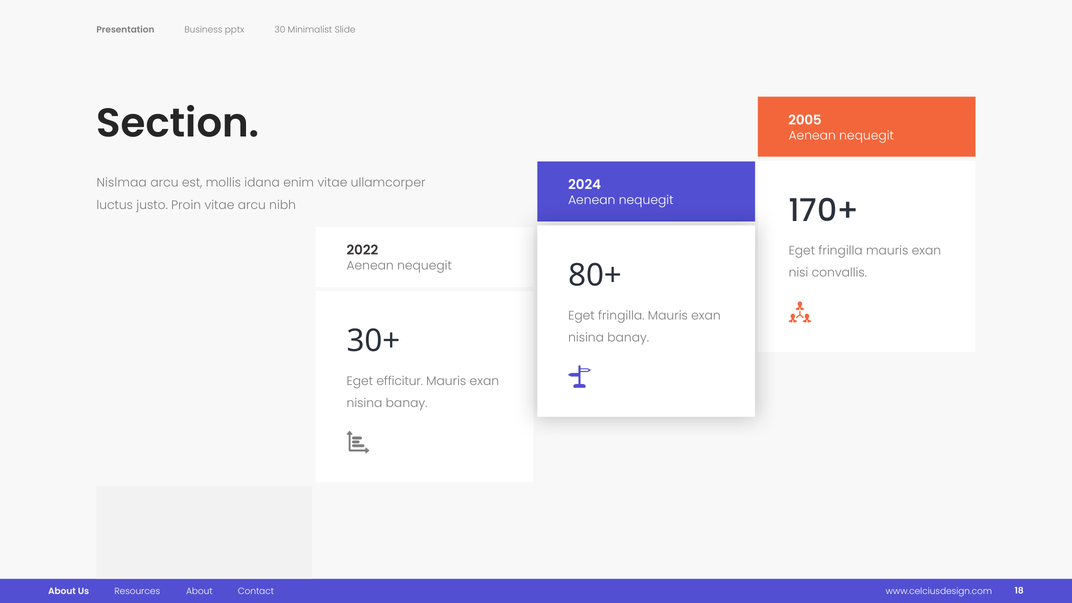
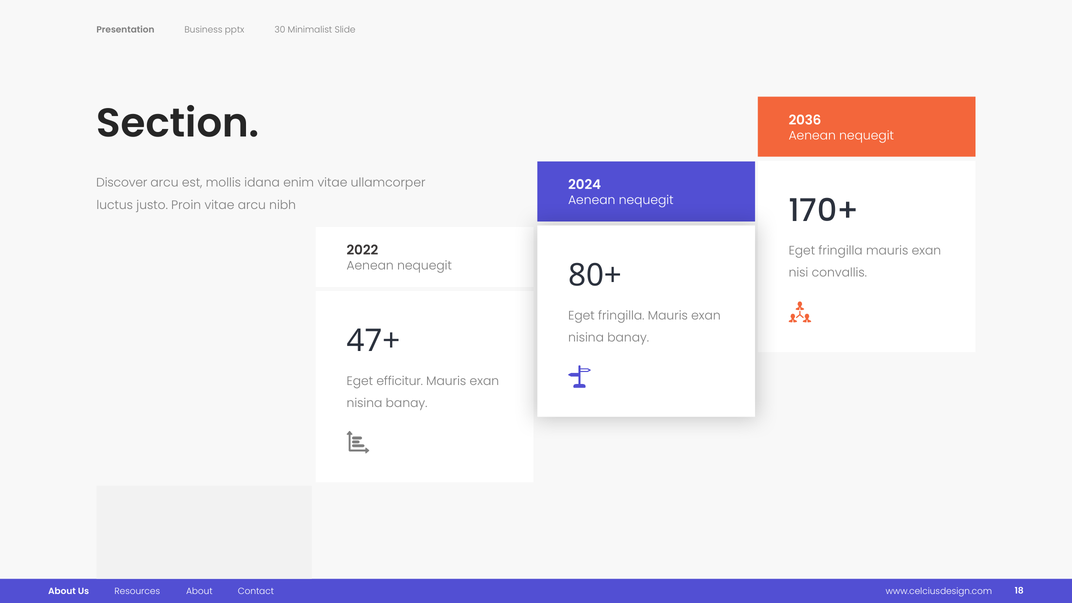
2005: 2005 -> 2036 (805, 120)
Nislmaa: Nislmaa -> Discover (122, 183)
30+: 30+ -> 47+ (373, 341)
